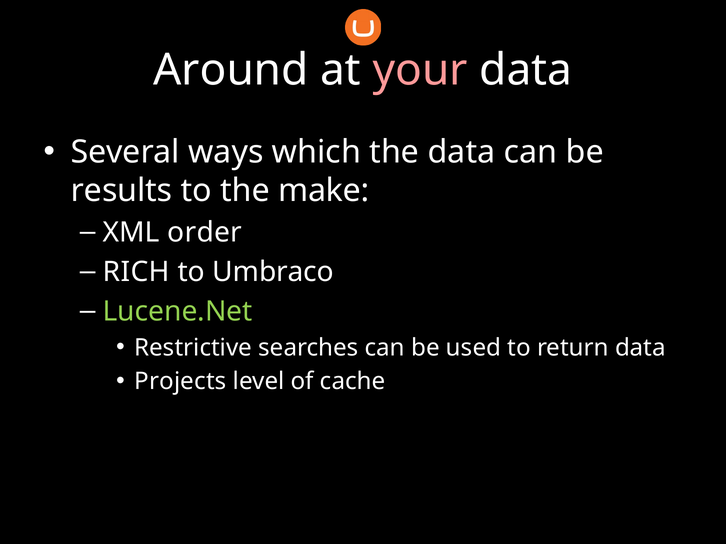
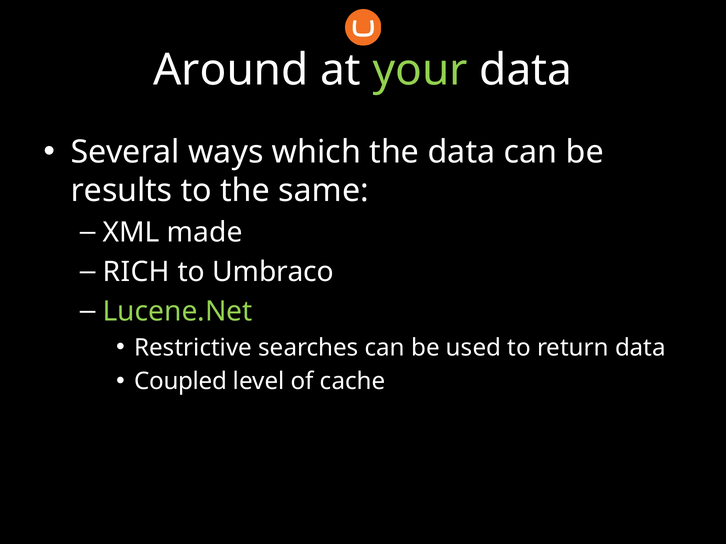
your colour: pink -> light green (420, 70)
make: make -> same (324, 191)
order: order -> made (205, 233)
Projects: Projects -> Coupled (181, 382)
